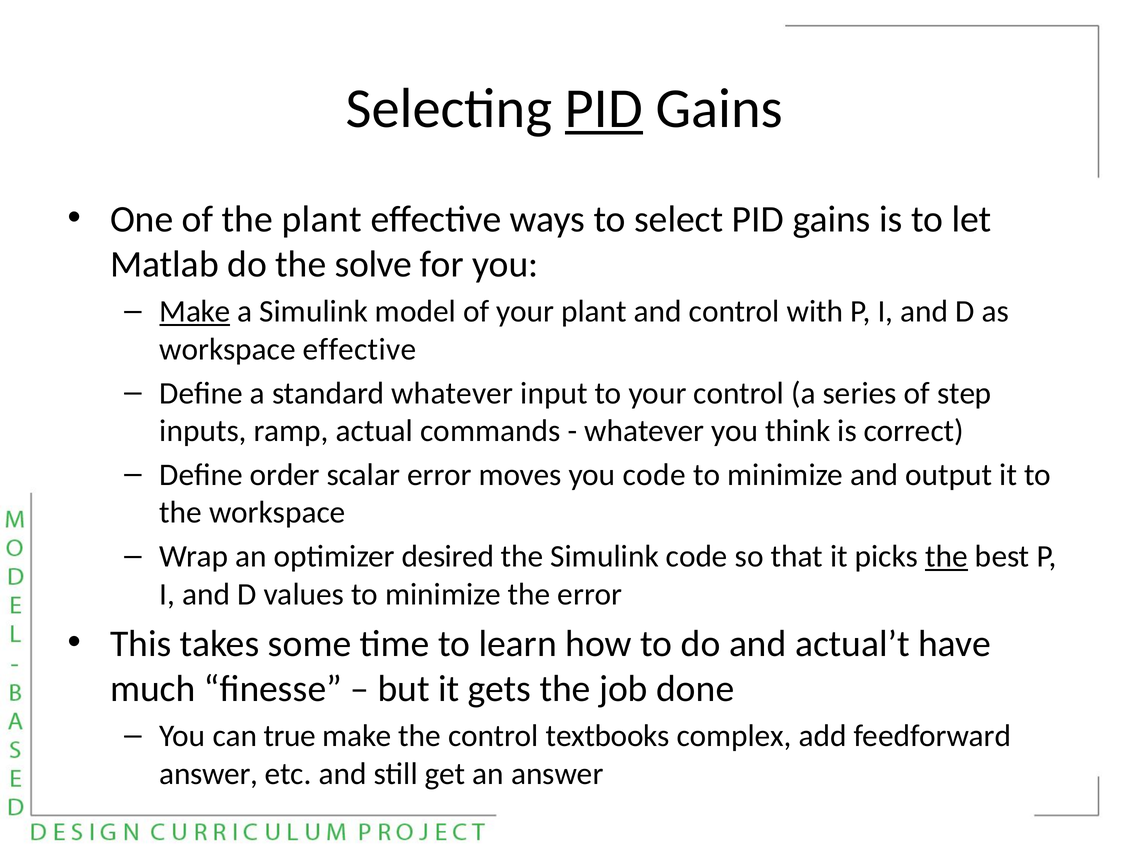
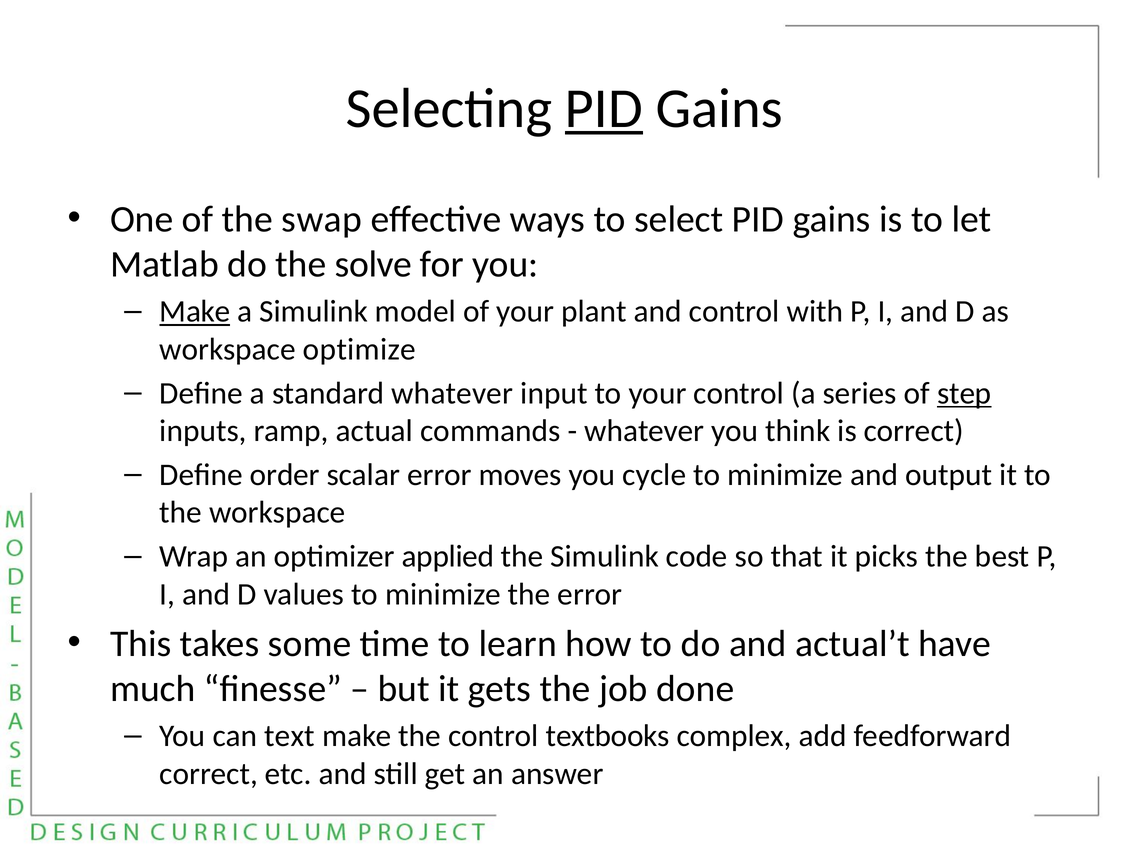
the plant: plant -> swap (322, 219)
workspace effective: effective -> optimize (360, 349)
step underline: none -> present (964, 393)
you code: code -> cycle (654, 475)
desired: desired -> applied (448, 556)
the underline: present -> none (946, 556)
true: true -> text (290, 736)
answer: answer -> correct (209, 774)
